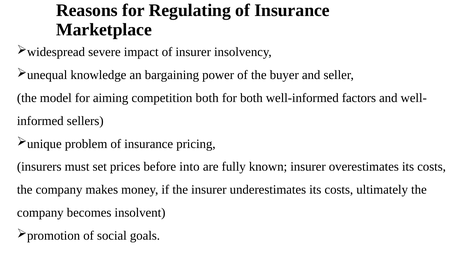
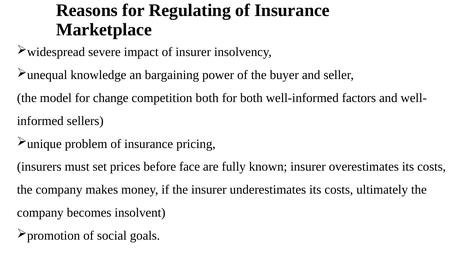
aiming: aiming -> change (111, 98)
into: into -> face (190, 166)
